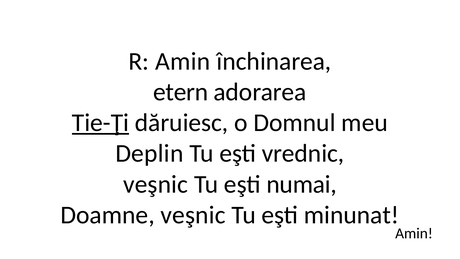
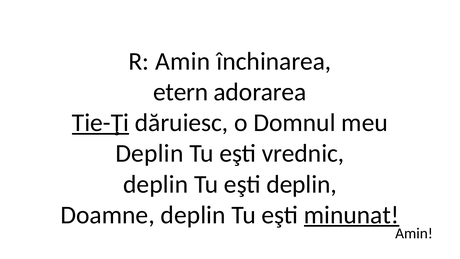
veşnic: veşnic -> deplin (156, 184)
eşti numai: numai -> deplin (302, 184)
Doamne veşnic: veşnic -> deplin (193, 215)
minunat underline: none -> present (352, 215)
